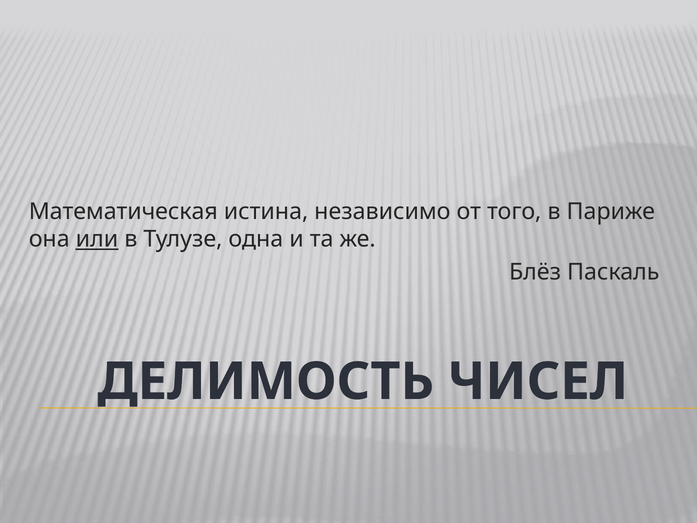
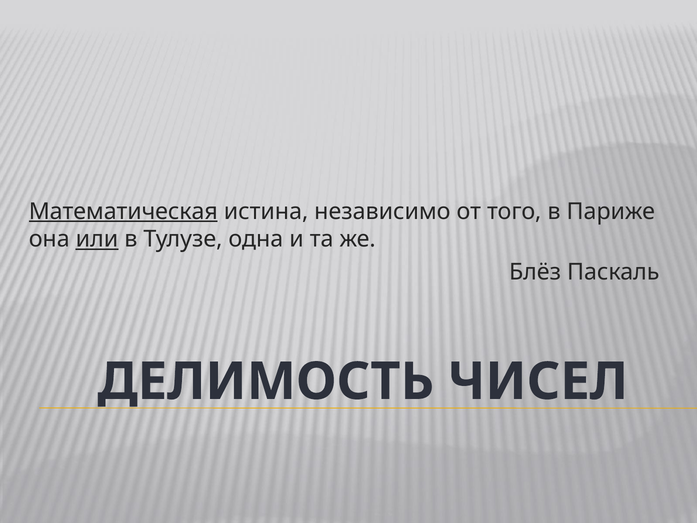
Математическая underline: none -> present (123, 211)
